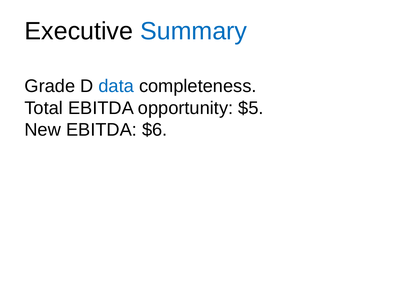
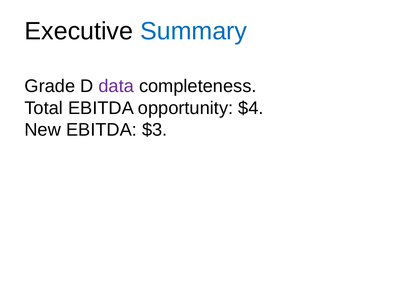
data colour: blue -> purple (116, 86)
$5: $5 -> $4 (251, 108)
$6: $6 -> $3 (155, 130)
